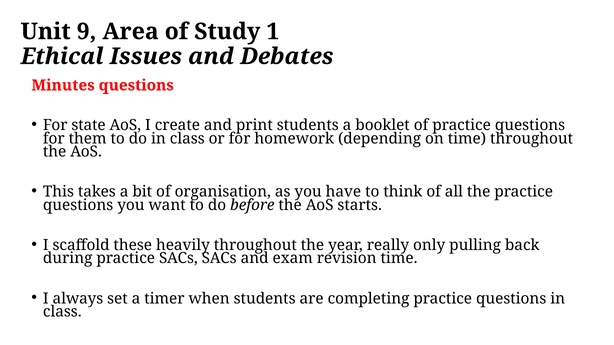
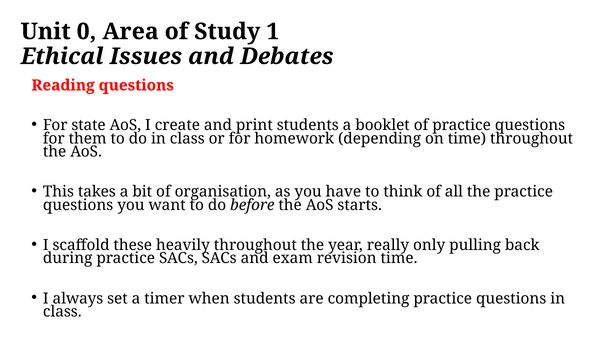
9: 9 -> 0 (87, 32)
Minutes: Minutes -> Reading (63, 85)
